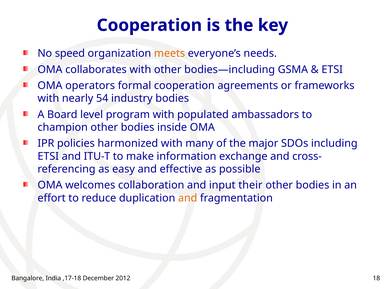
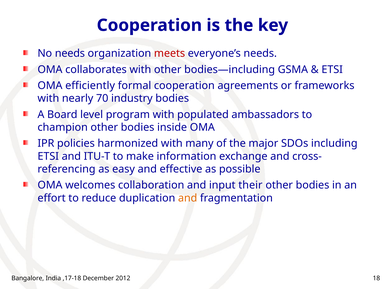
No speed: speed -> needs (70, 53)
meets colour: orange -> red (170, 53)
operators: operators -> efficiently (90, 86)
54: 54 -> 70 (102, 98)
